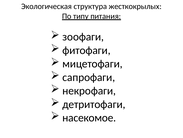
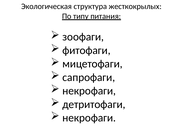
насекомое: насекомое -> некрофаги (89, 117)
